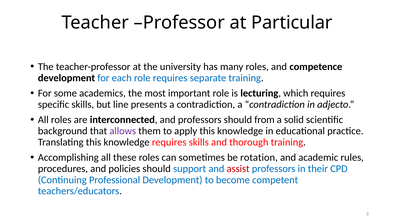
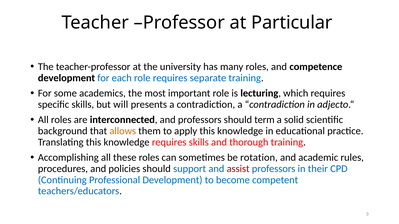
line: line -> will (121, 105)
from: from -> term (264, 120)
allows colour: purple -> orange (123, 131)
